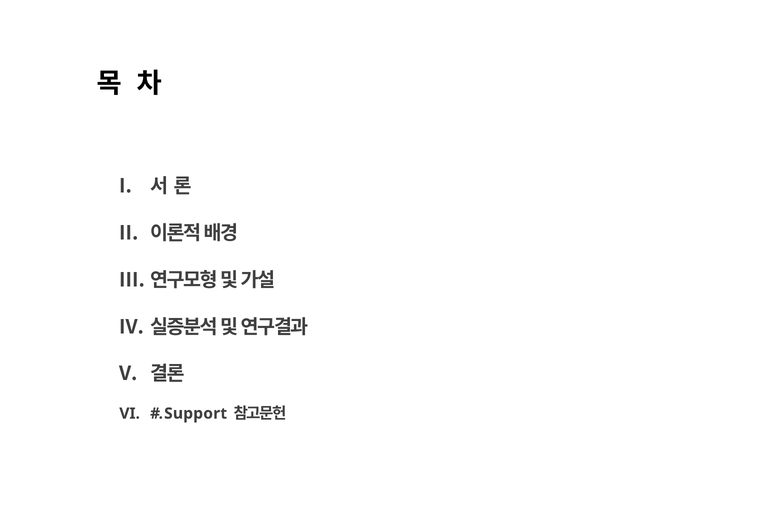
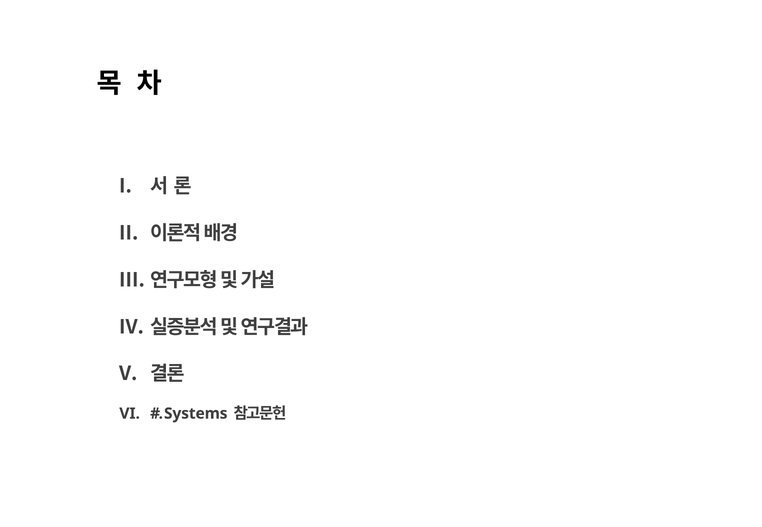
Support: Support -> Systems (196, 414)
